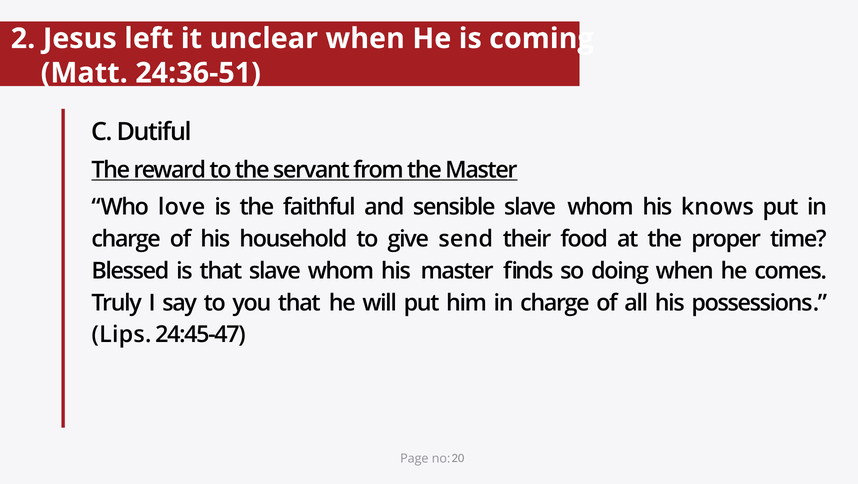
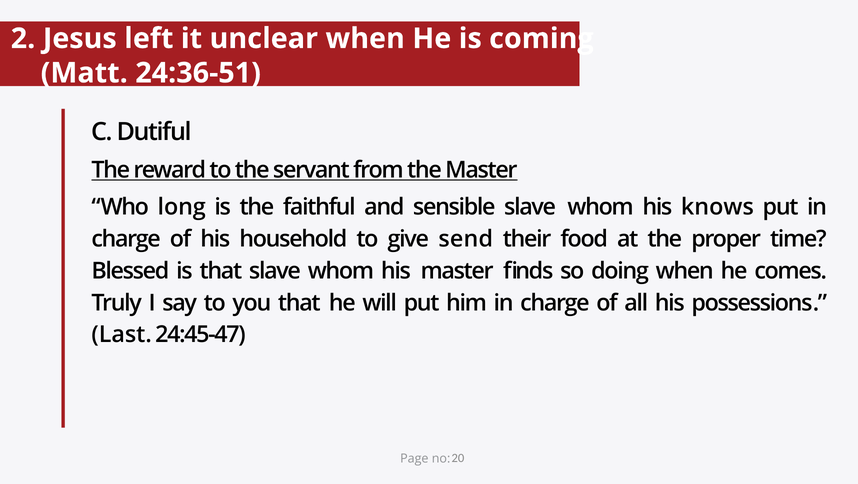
love: love -> long (182, 207)
Lips: Lips -> Last (122, 335)
